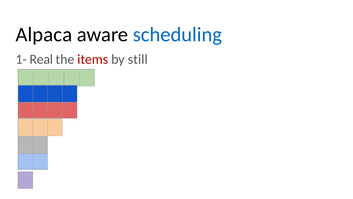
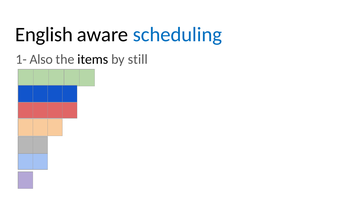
Alpaca: Alpaca -> English (44, 35)
Real: Real -> Also (41, 59)
items colour: red -> black (93, 59)
